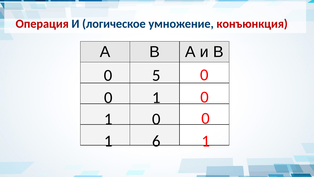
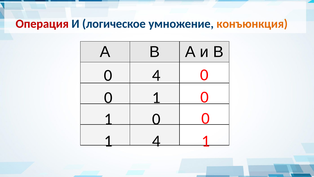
конъюнкция colour: red -> orange (252, 24)
0 5: 5 -> 4 (156, 75)
1 6: 6 -> 4 (156, 141)
